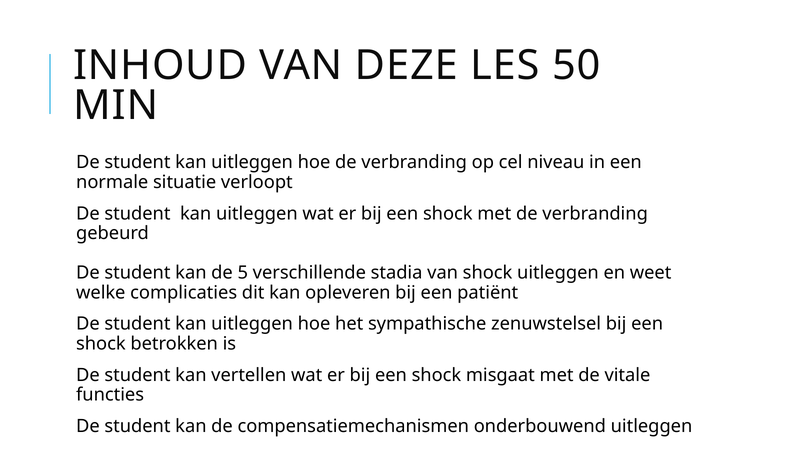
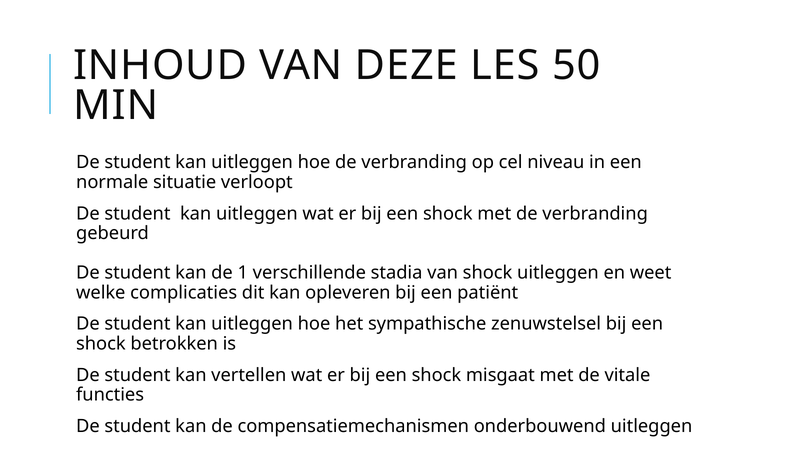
5: 5 -> 1 (243, 273)
